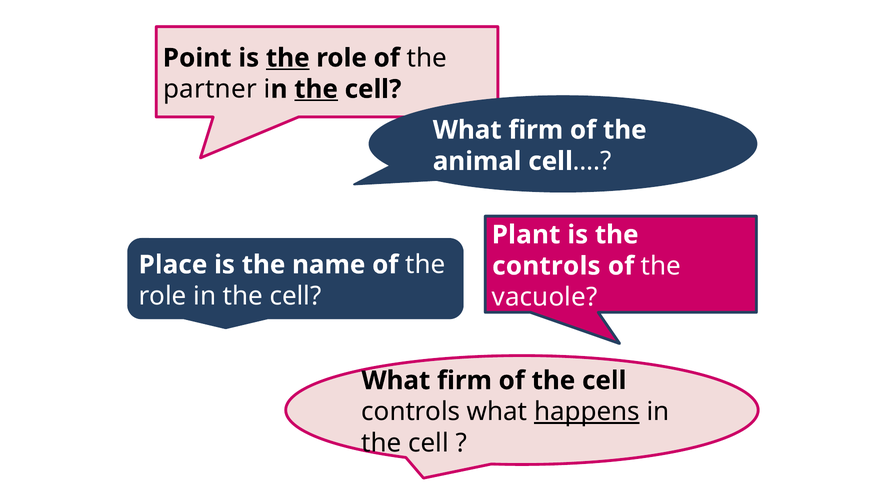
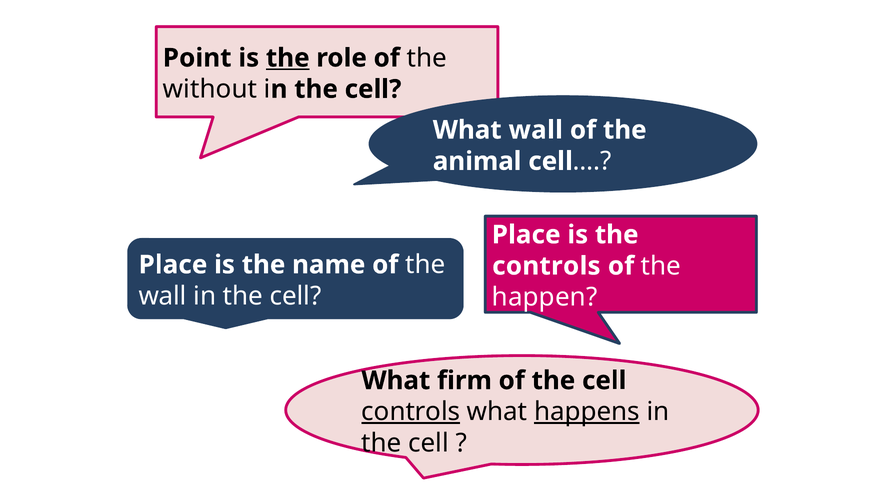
partner: partner -> without (210, 89)
the underline: present -> none (316, 89)
firm: firm -> wall (536, 130)
Plant: Plant -> Place (526, 235)
role: role -> wall (163, 296)
vacuole: vacuole -> happen (545, 297)
controls underline: none -> present (411, 412)
